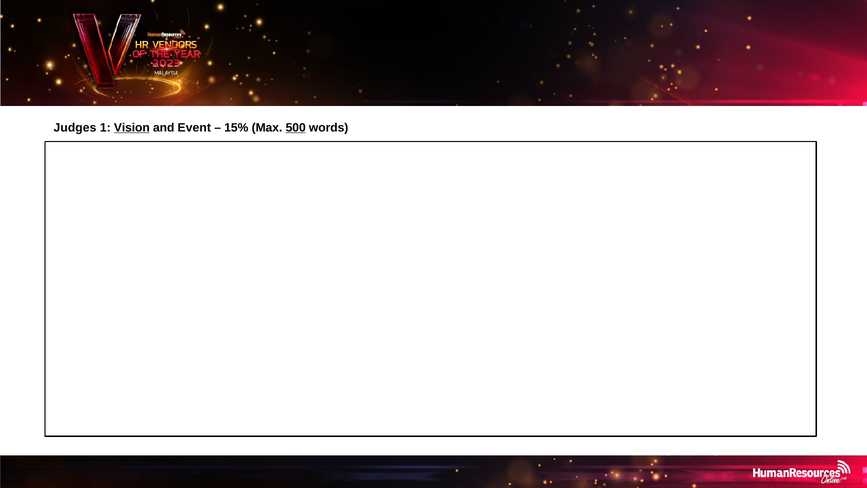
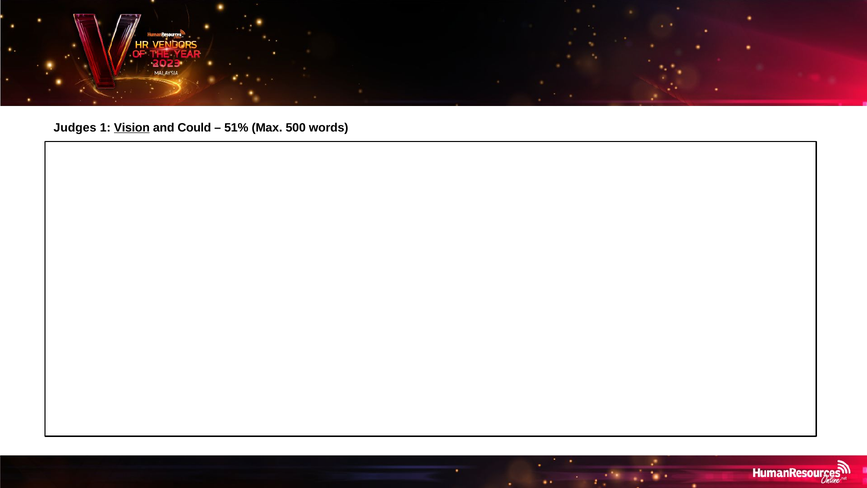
Event: Event -> Could (194, 128)
15%: 15% -> 51% (236, 128)
500 underline: present -> none (296, 128)
